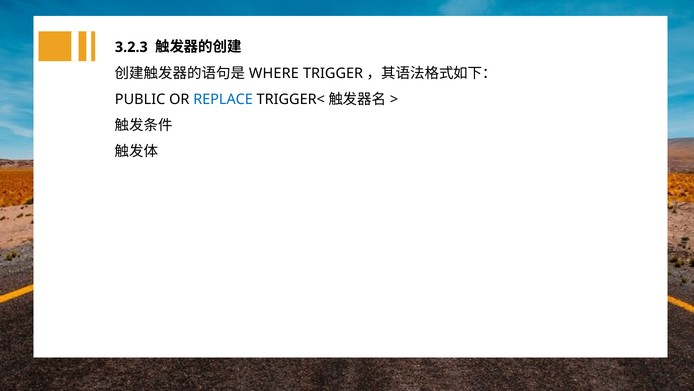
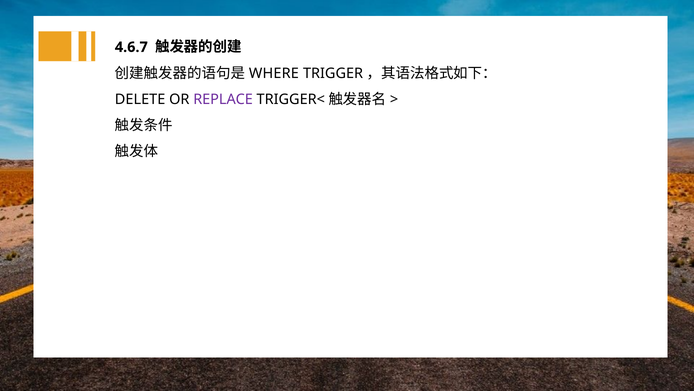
3.2.3: 3.2.3 -> 4.6.7 (131, 47)
PUBLIC: PUBLIC -> DELETE (140, 99)
REPLACE colour: blue -> purple (223, 99)
